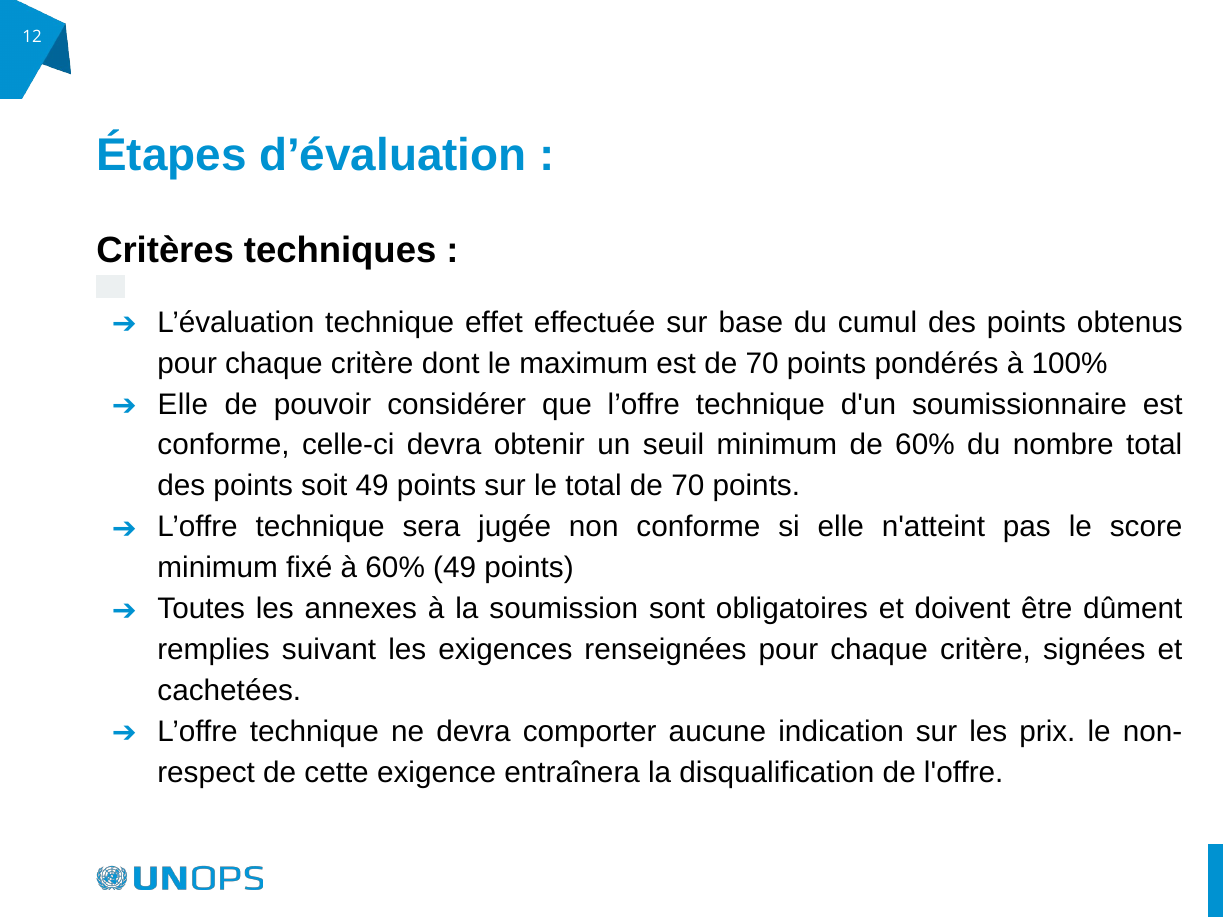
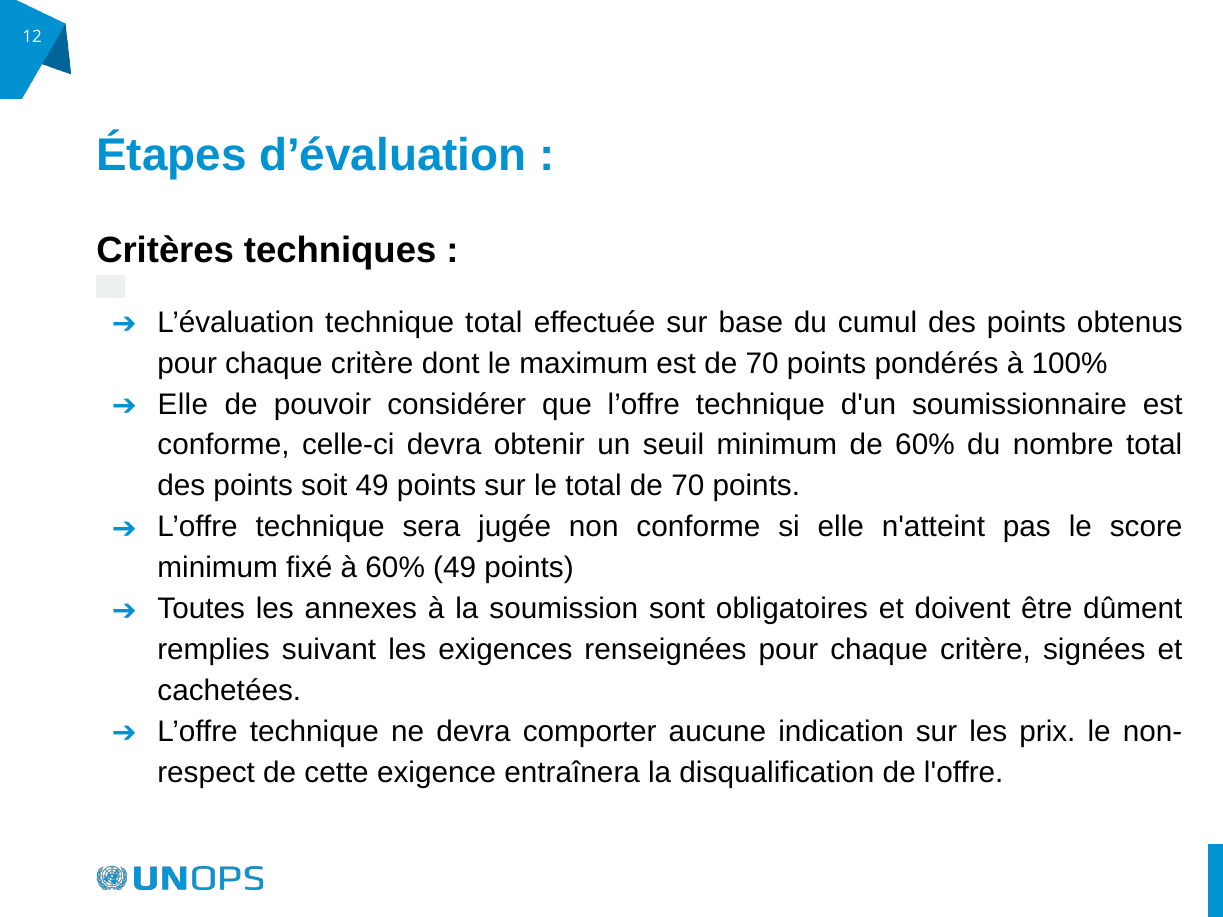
technique effet: effet -> total (494, 323)
